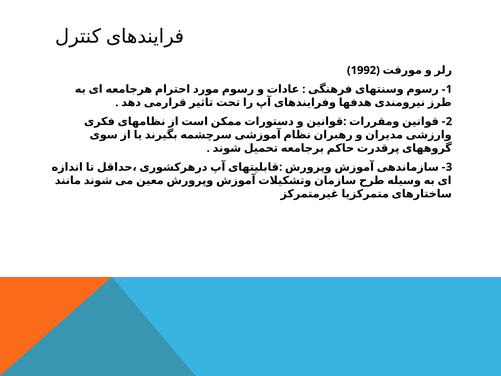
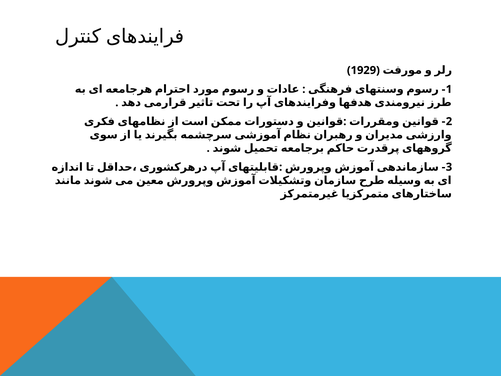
1992: 1992 -> 1929 (363, 70)
